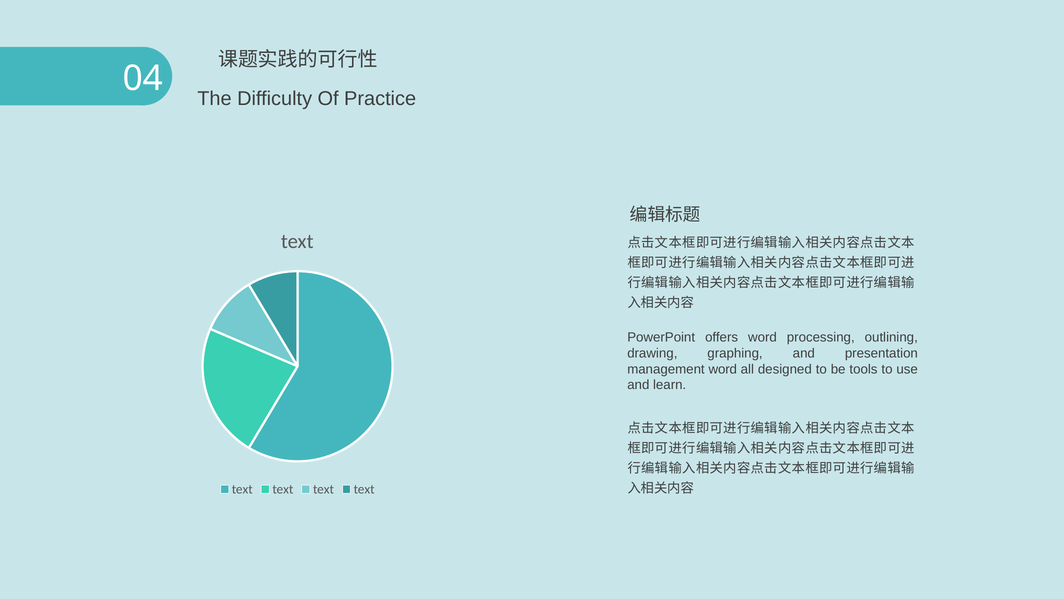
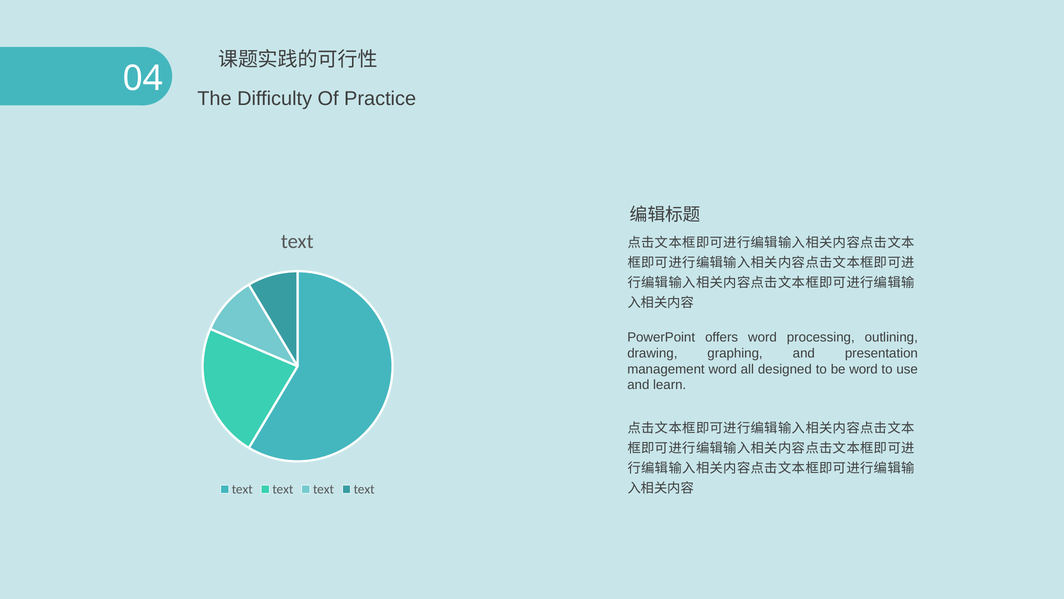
be tools: tools -> word (864, 369)
